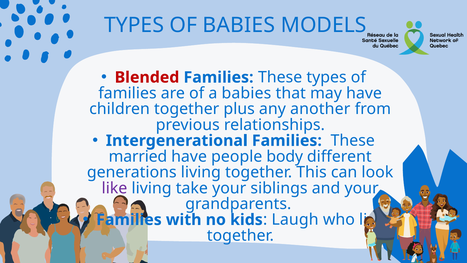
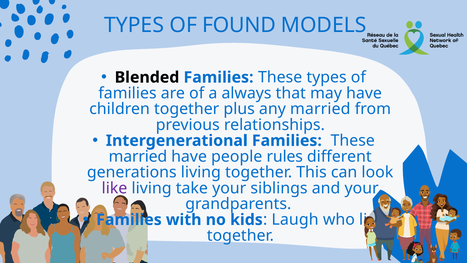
OF BABIES: BABIES -> FOUND (239, 25)
Blended colour: red -> black (147, 77)
a babies: babies -> always (246, 93)
any another: another -> married (320, 109)
body: body -> rules (285, 156)
